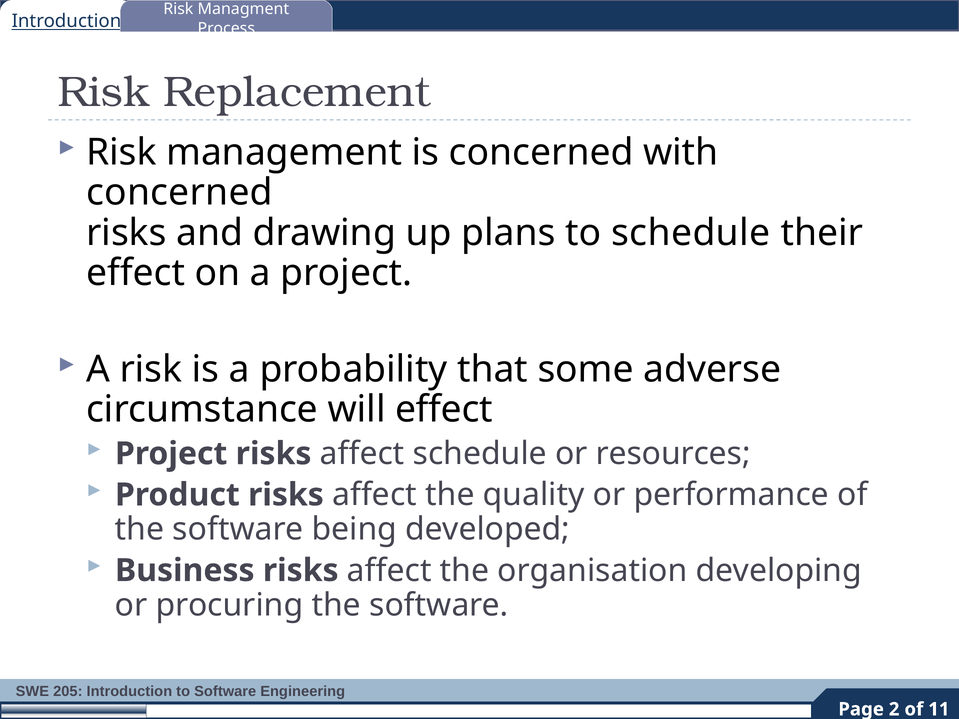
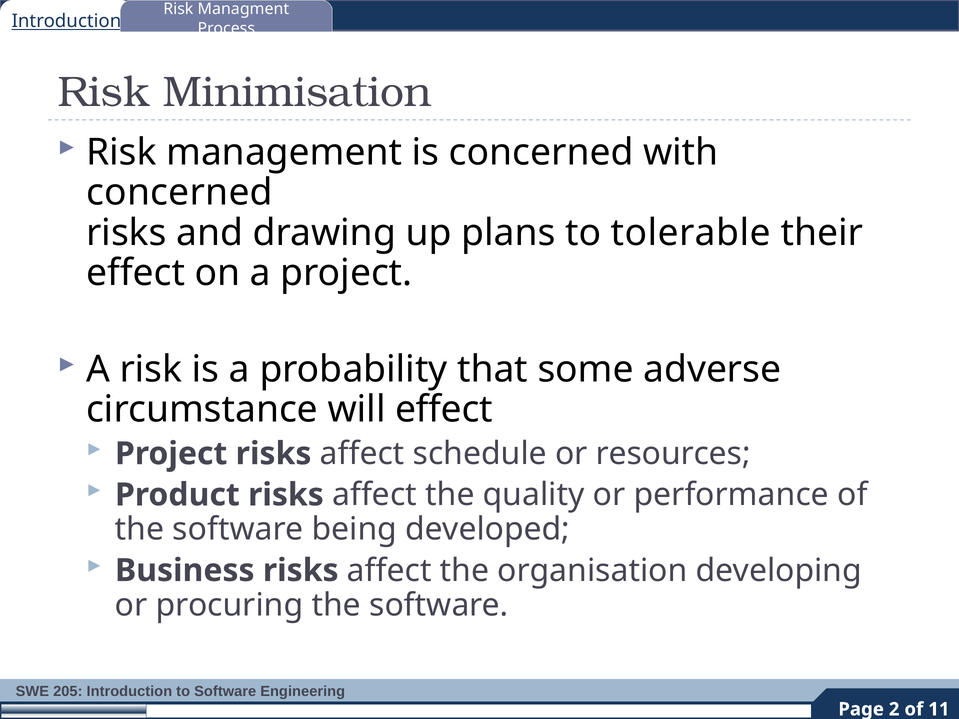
Replacement: Replacement -> Minimisation (297, 92)
to schedule: schedule -> tolerable (691, 233)
